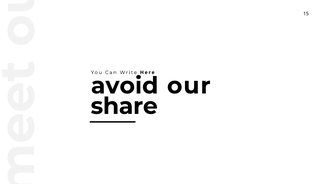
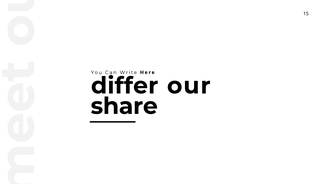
avoid: avoid -> differ (125, 85)
